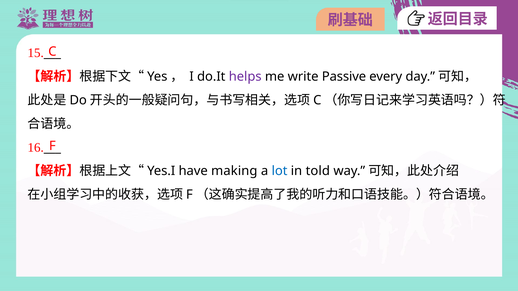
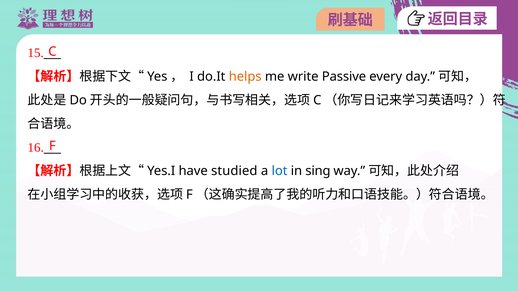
helps colour: purple -> orange (245, 77)
making: making -> studied (234, 171)
told: told -> sing (318, 171)
